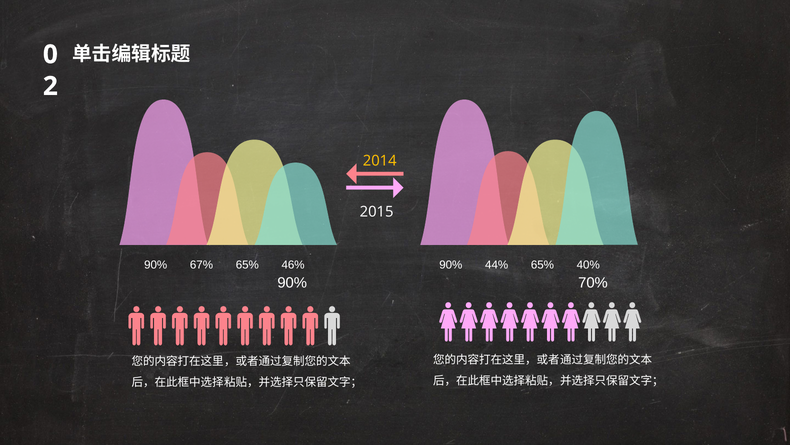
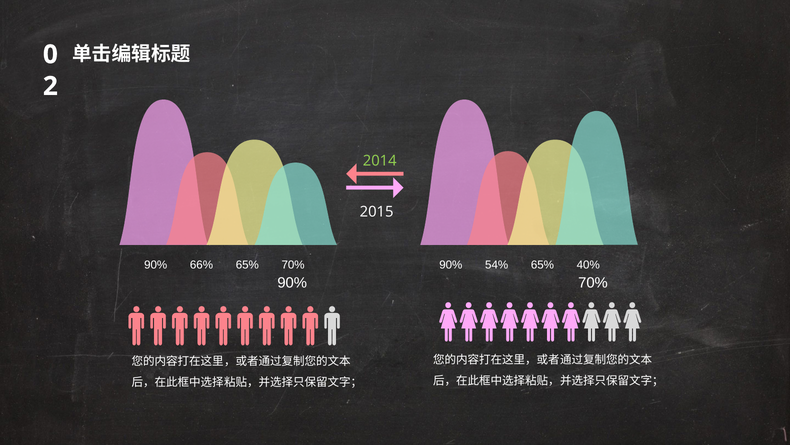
2014 colour: yellow -> light green (380, 161)
67%: 67% -> 66% (201, 264)
65% 46%: 46% -> 70% (293, 264)
44%: 44% -> 54% (497, 264)
